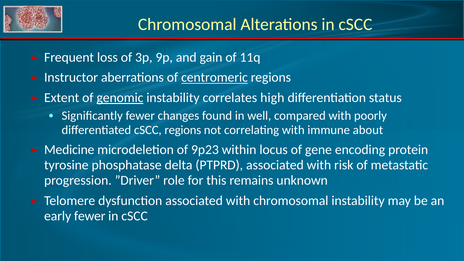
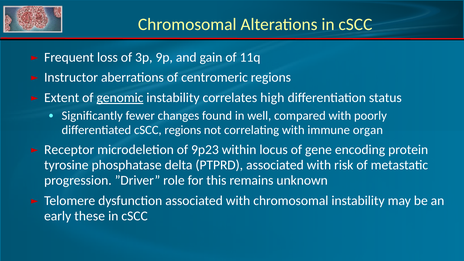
centromeric underline: present -> none (214, 78)
about: about -> organ (368, 130)
Medicine: Medicine -> Receptor (69, 150)
early fewer: fewer -> these (90, 216)
